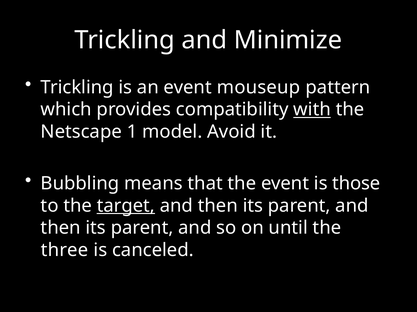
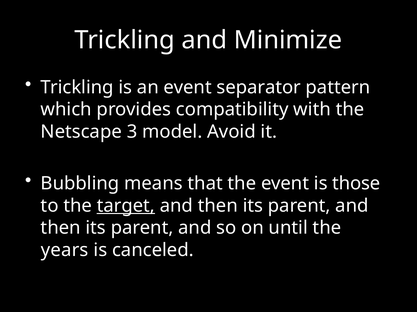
mouseup: mouseup -> separator (259, 87)
with underline: present -> none (312, 110)
1: 1 -> 3 (132, 132)
three: three -> years (65, 251)
